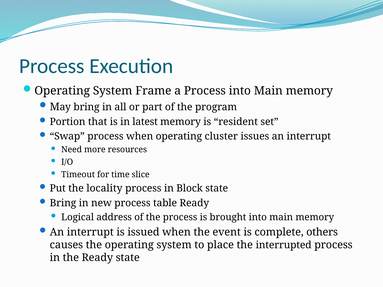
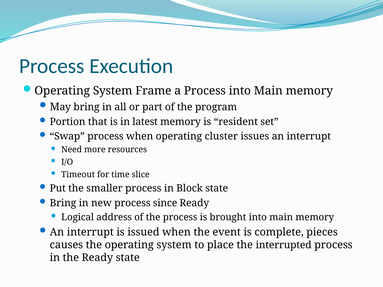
locality: locality -> smaller (104, 188)
table: table -> since (165, 203)
others: others -> pieces (322, 232)
